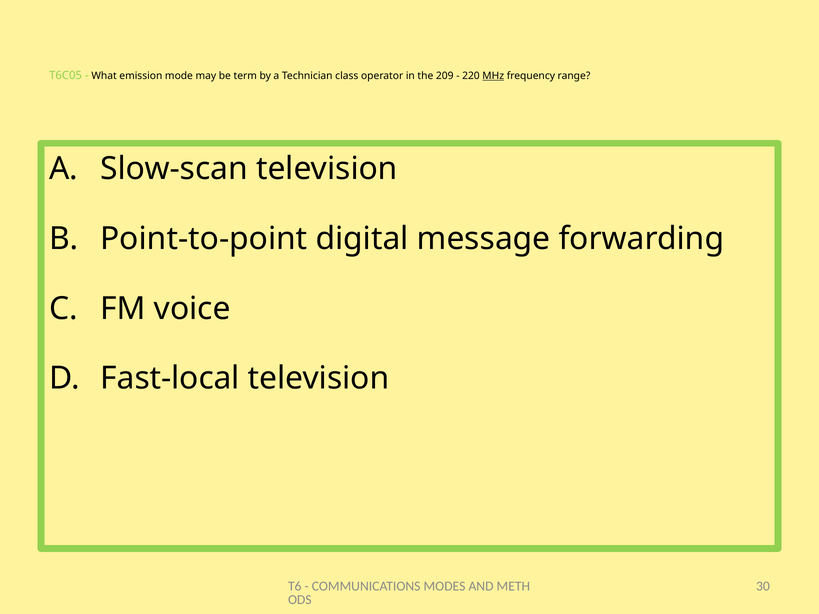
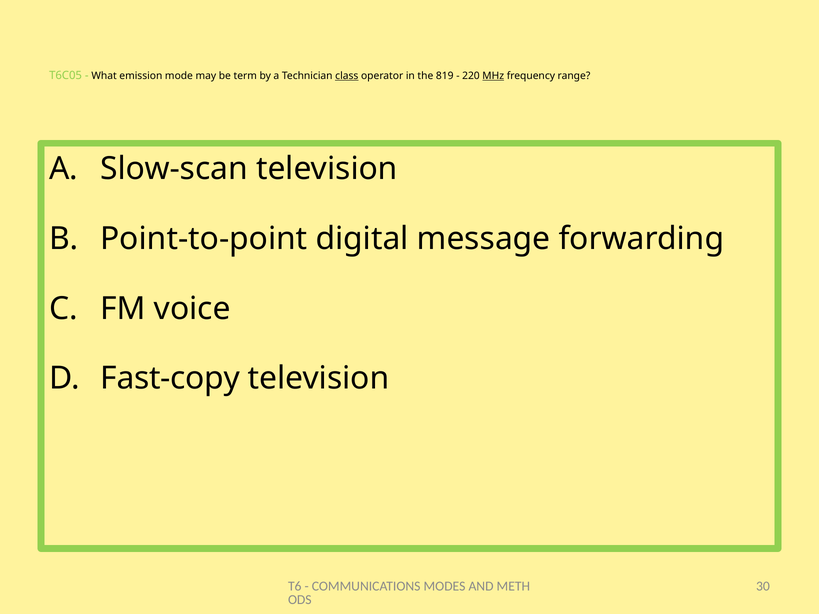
class underline: none -> present (347, 76)
209: 209 -> 819 (445, 76)
Fast-local: Fast-local -> Fast-copy (170, 379)
